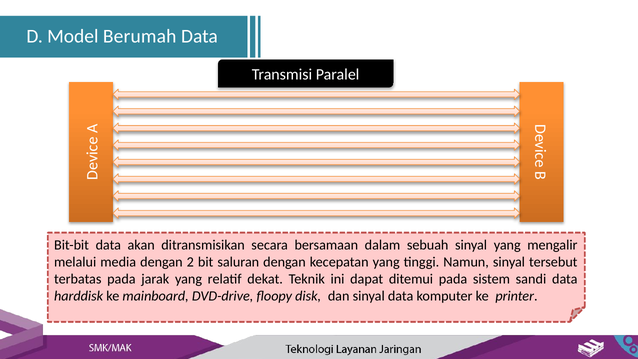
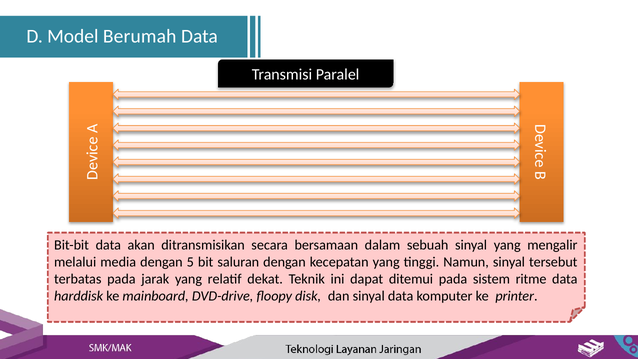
2: 2 -> 5 (190, 262)
sandi: sandi -> ritme (531, 279)
